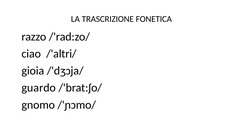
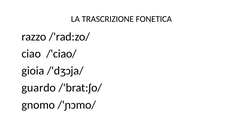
/'altri/: /'altri/ -> /'ciao/ (61, 54)
